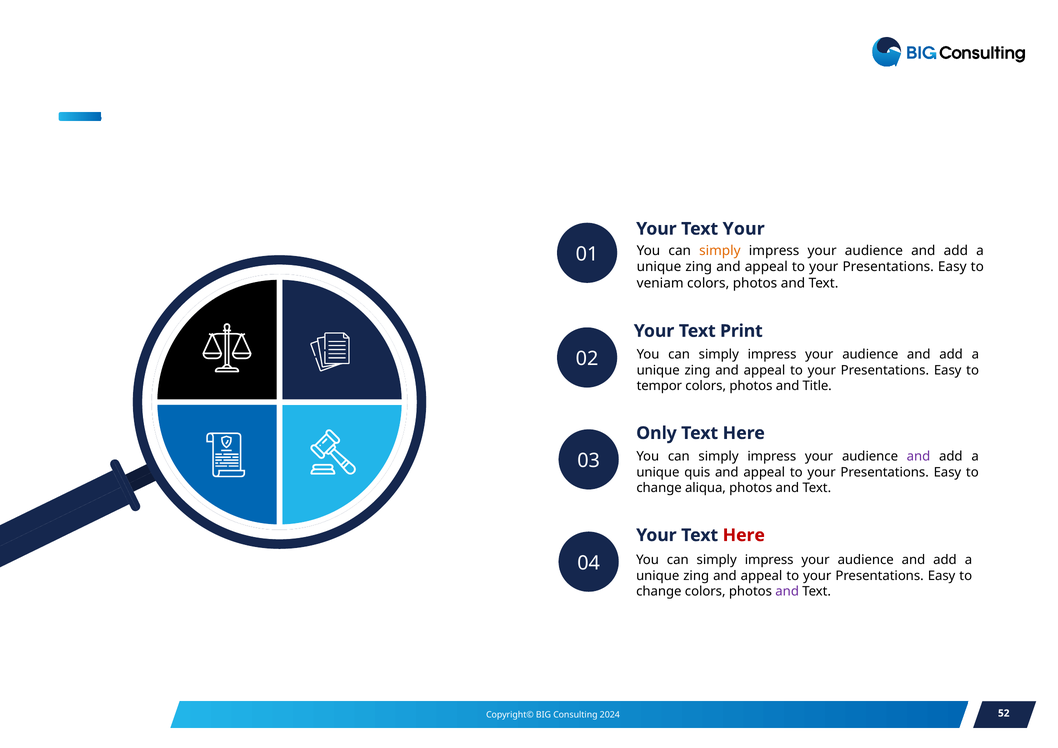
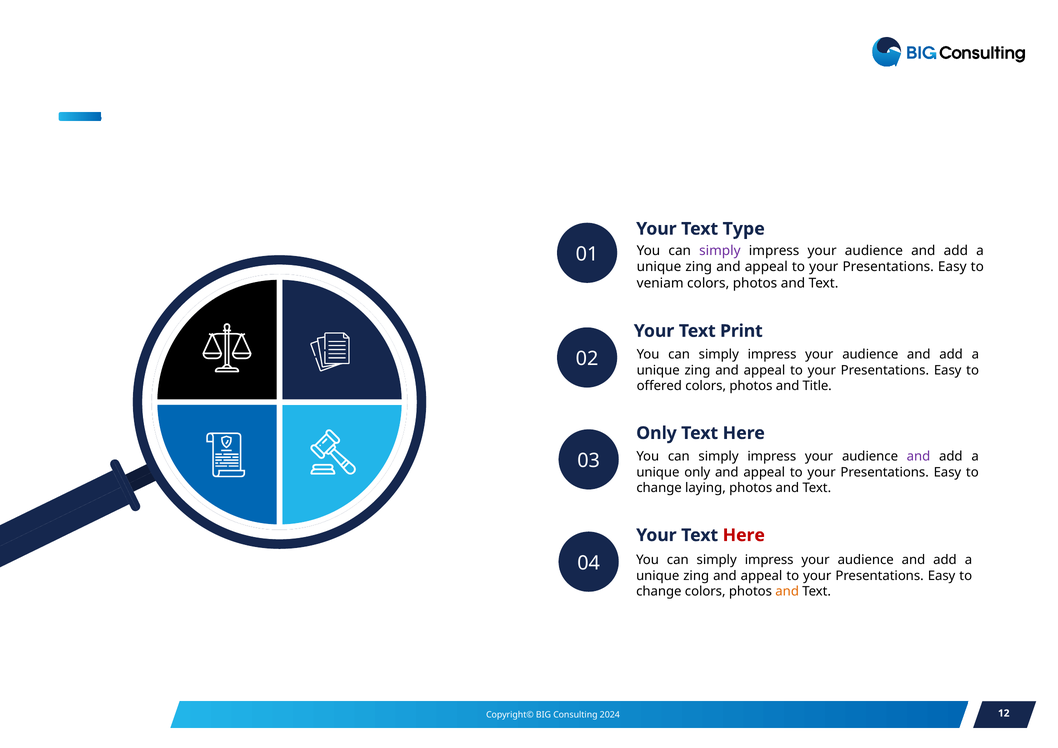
Your Text Your: Your -> Type (744, 229)
simply colour: orange -> purple (720, 251)
tempor: tempor -> offered (659, 386)
unique quis: quis -> only (697, 472)
aliqua: aliqua -> laying (705, 488)
and colour: purple -> orange (787, 592)
52: 52 -> 12 (1004, 713)
